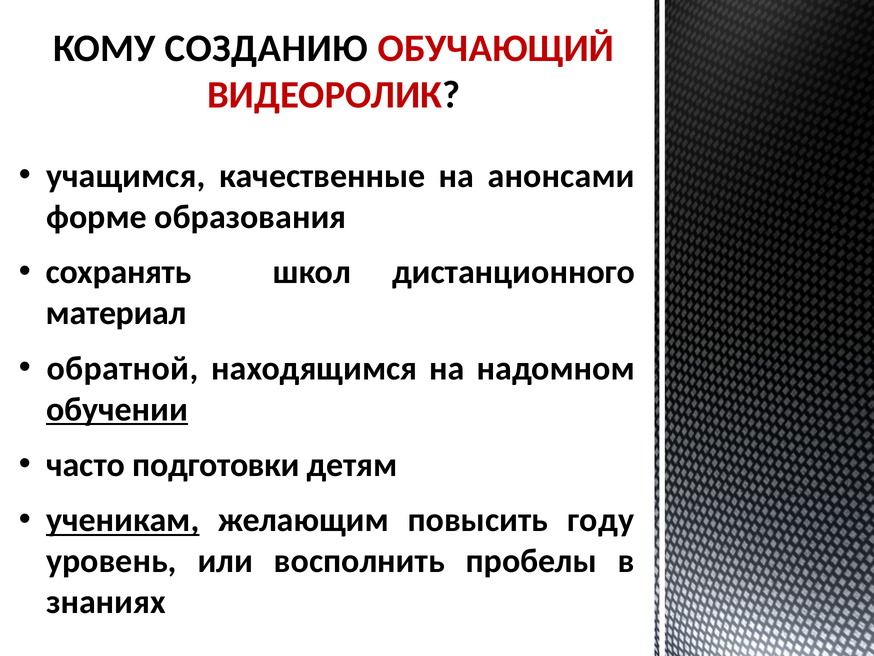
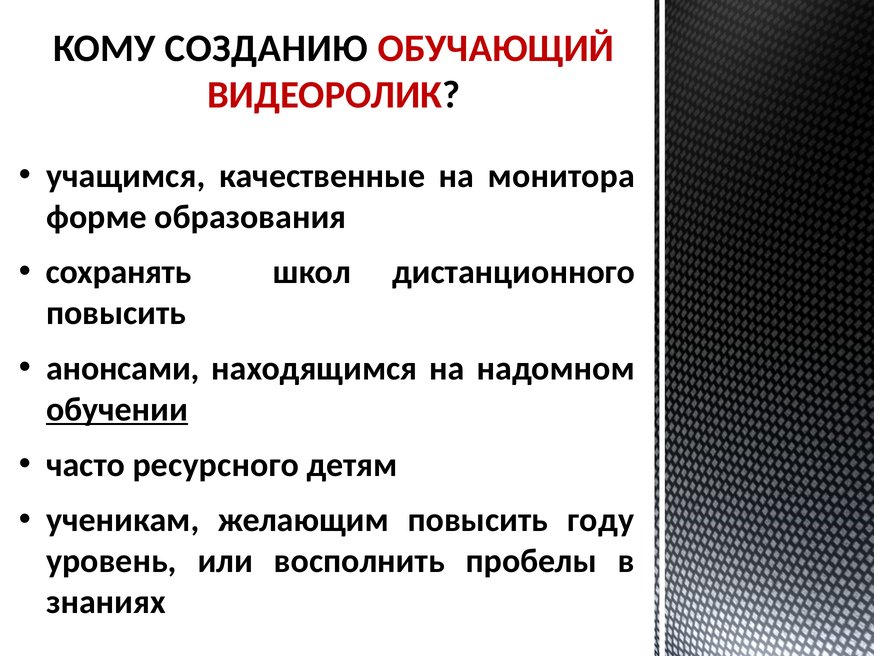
анонсами: анонсами -> монитора (561, 176)
материал: материал -> повысить (116, 313)
обратной: обратной -> анонсами (123, 368)
подготовки: подготовки -> ресурсного (216, 464)
ученикам underline: present -> none (123, 520)
